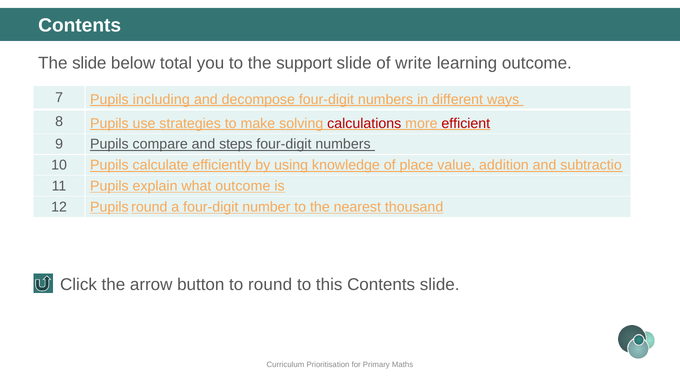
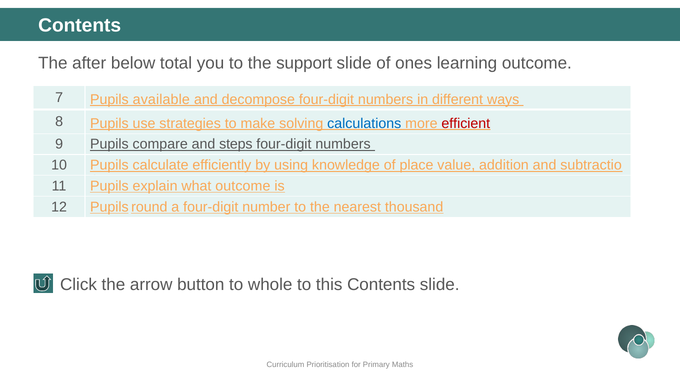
The slide: slide -> after (89, 63)
write: write -> ones (414, 63)
including: including -> available (161, 99)
calculations colour: red -> blue (364, 124)
to round: round -> whole (270, 285)
